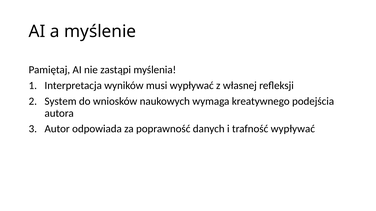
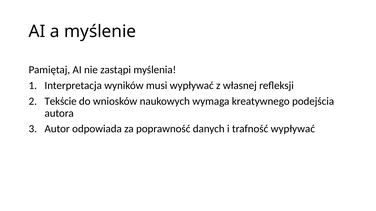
System: System -> Tekście (61, 102)
